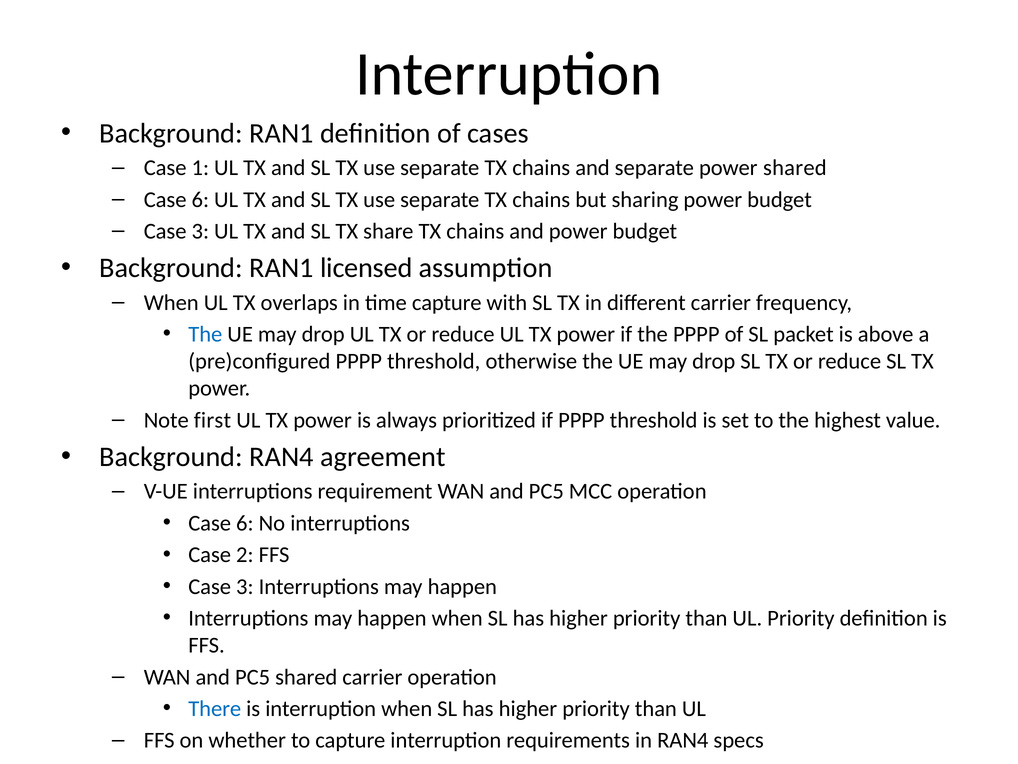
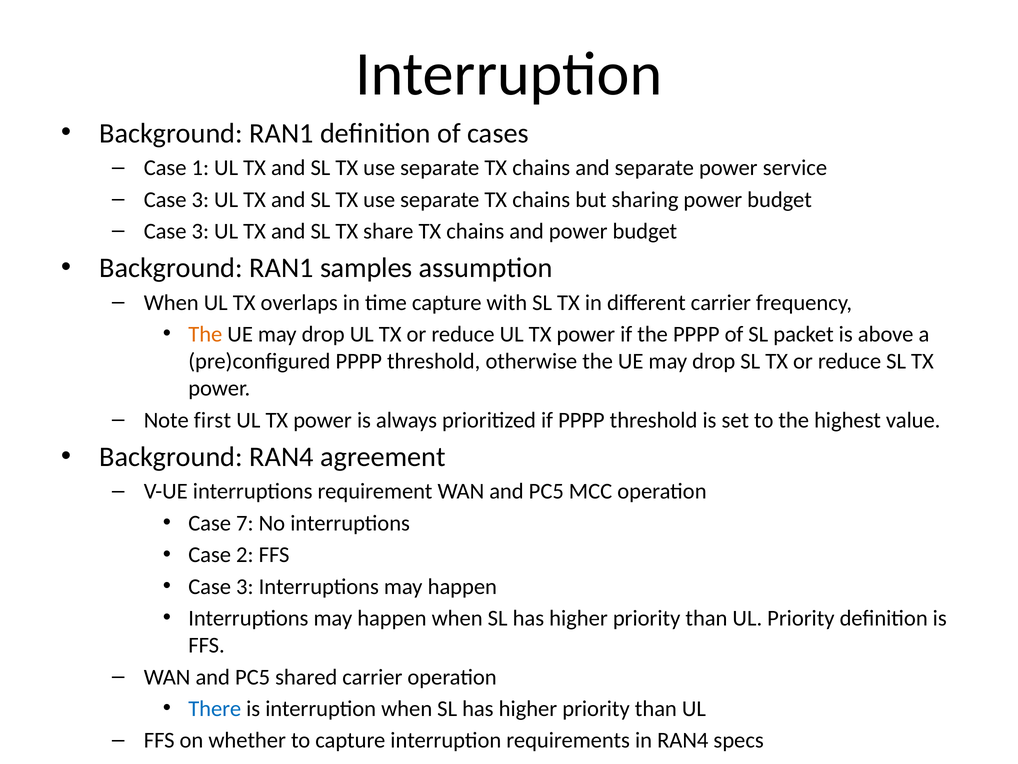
power shared: shared -> service (795, 168)
6: 6 -> 3 (200, 199)
licensed: licensed -> samples (366, 268)
The colour: blue -> orange (205, 334)
6: 6 -> 7 (245, 523)
